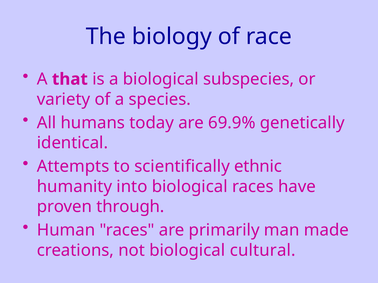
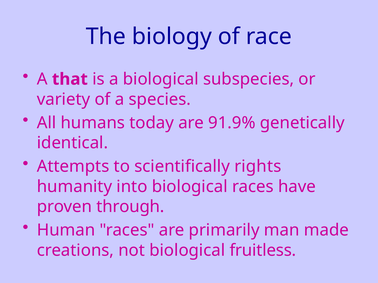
69.9%: 69.9% -> 91.9% (232, 123)
ethnic: ethnic -> rights (258, 167)
cultural: cultural -> fruitless (263, 251)
